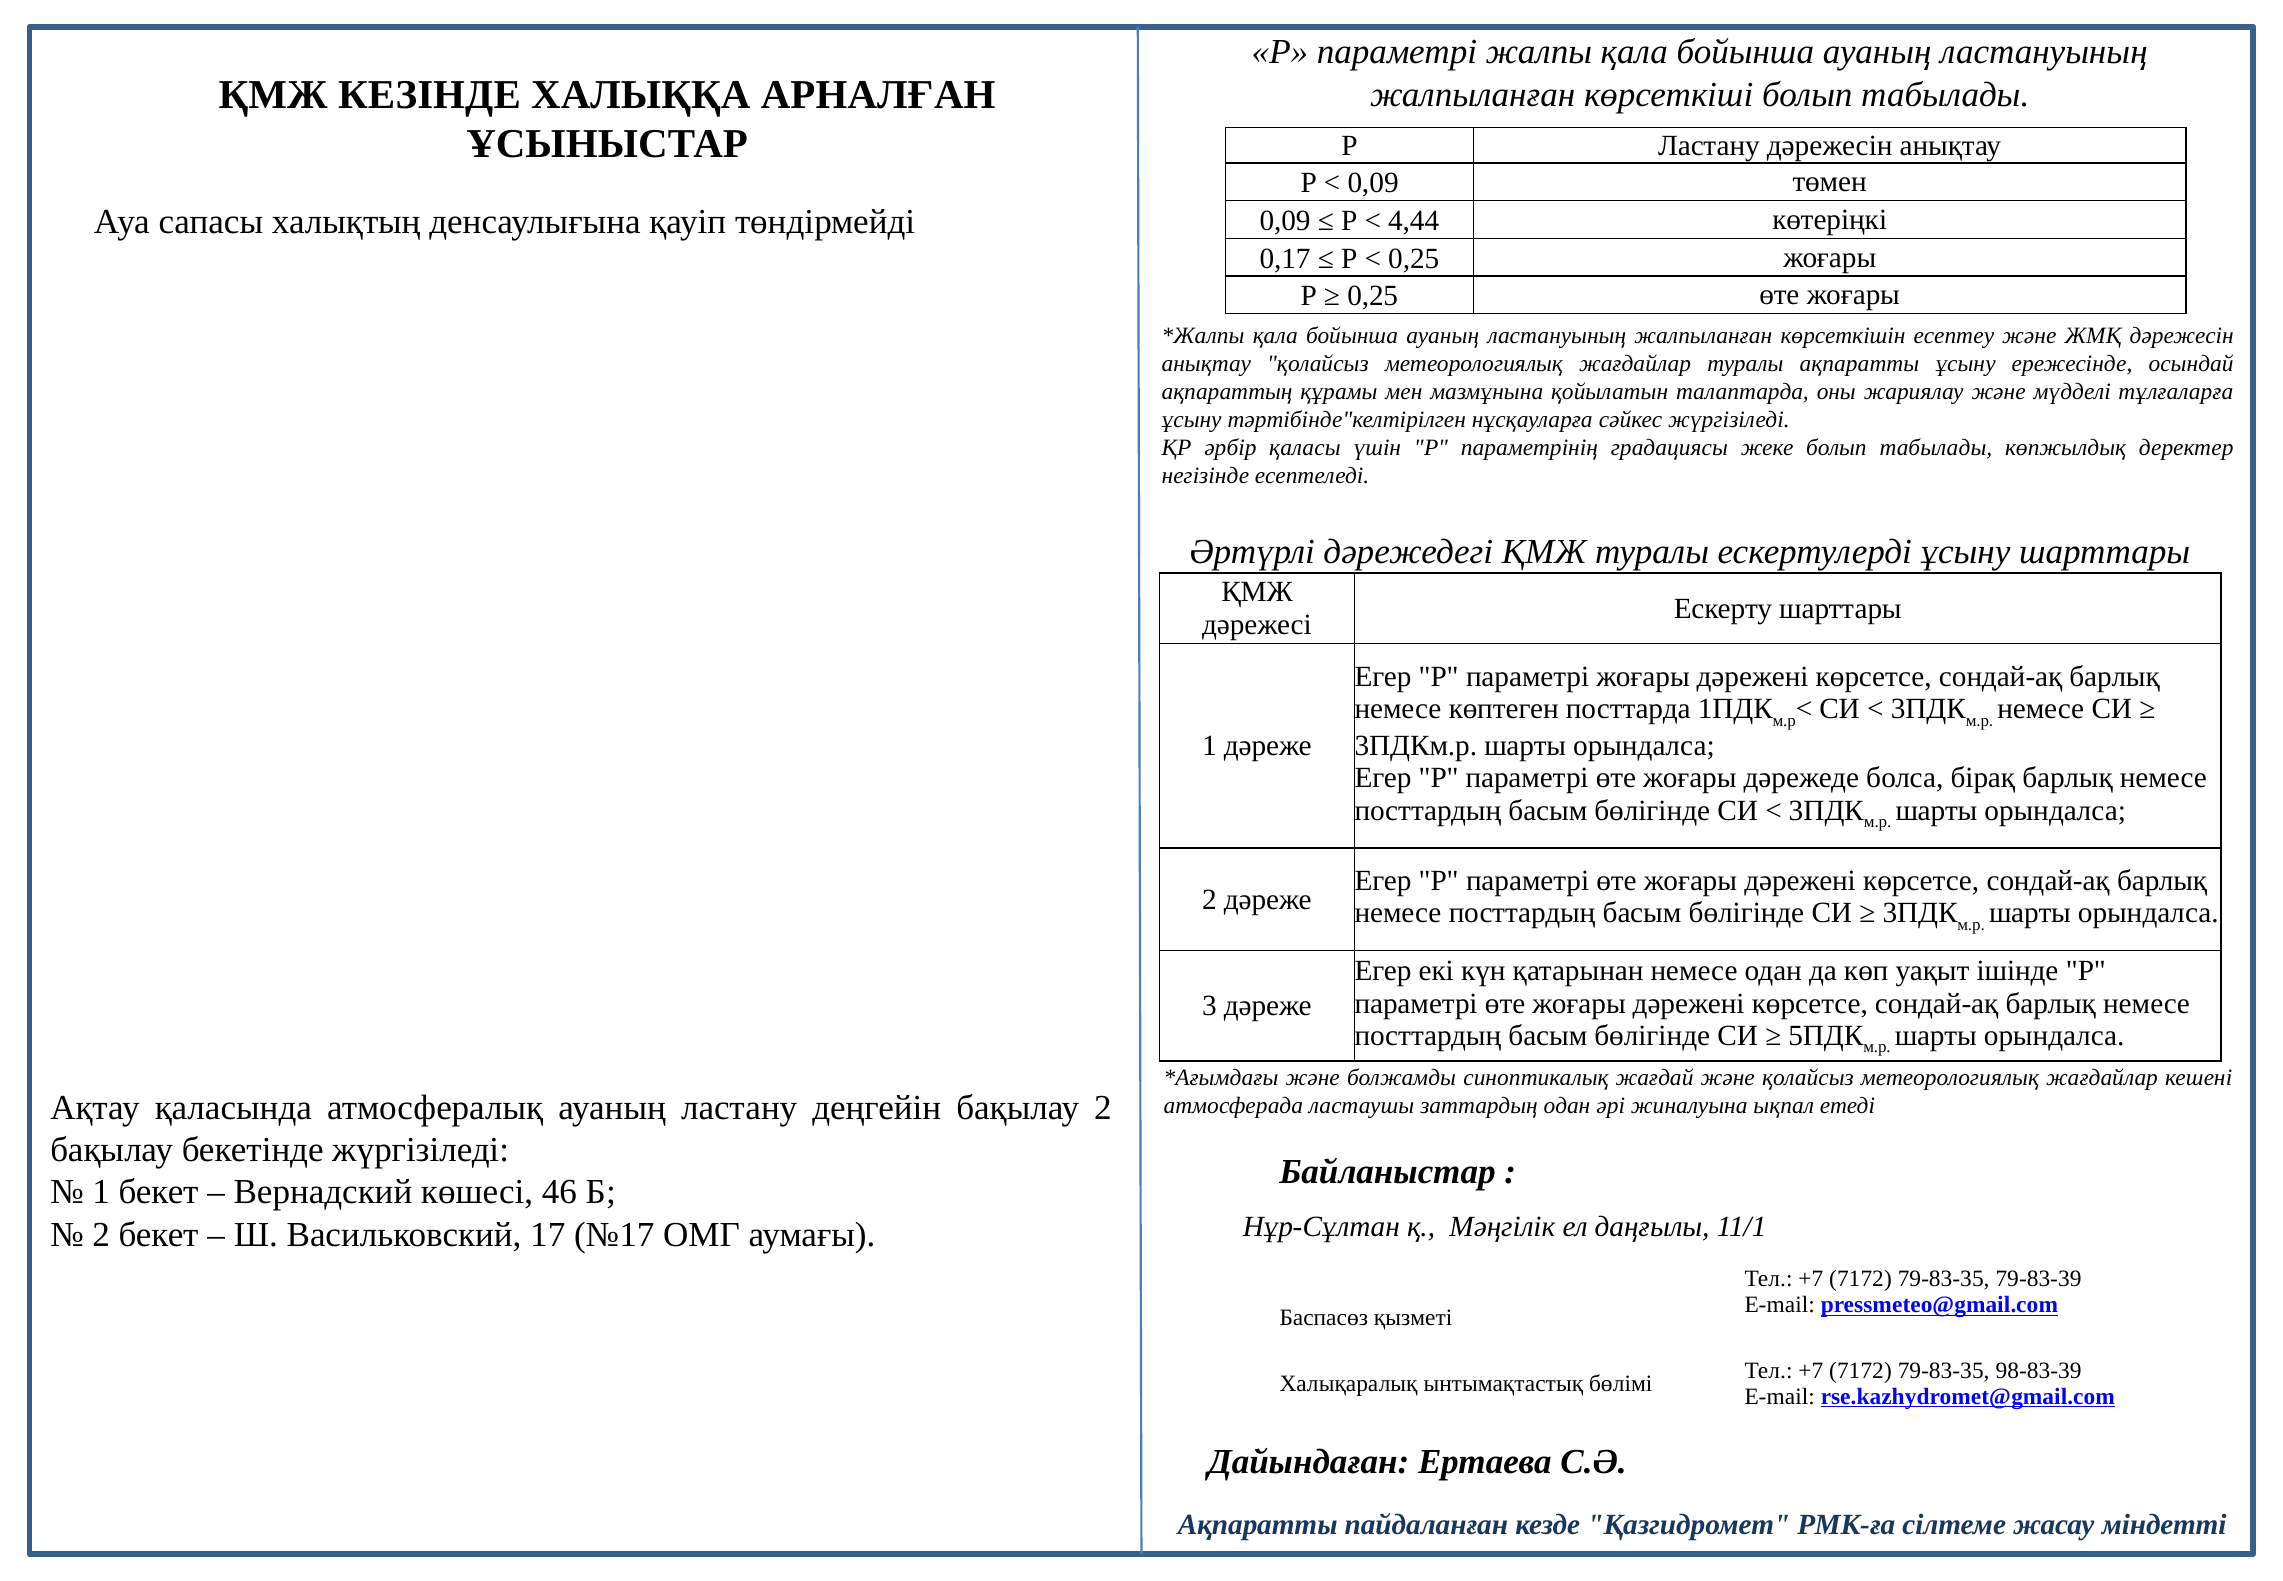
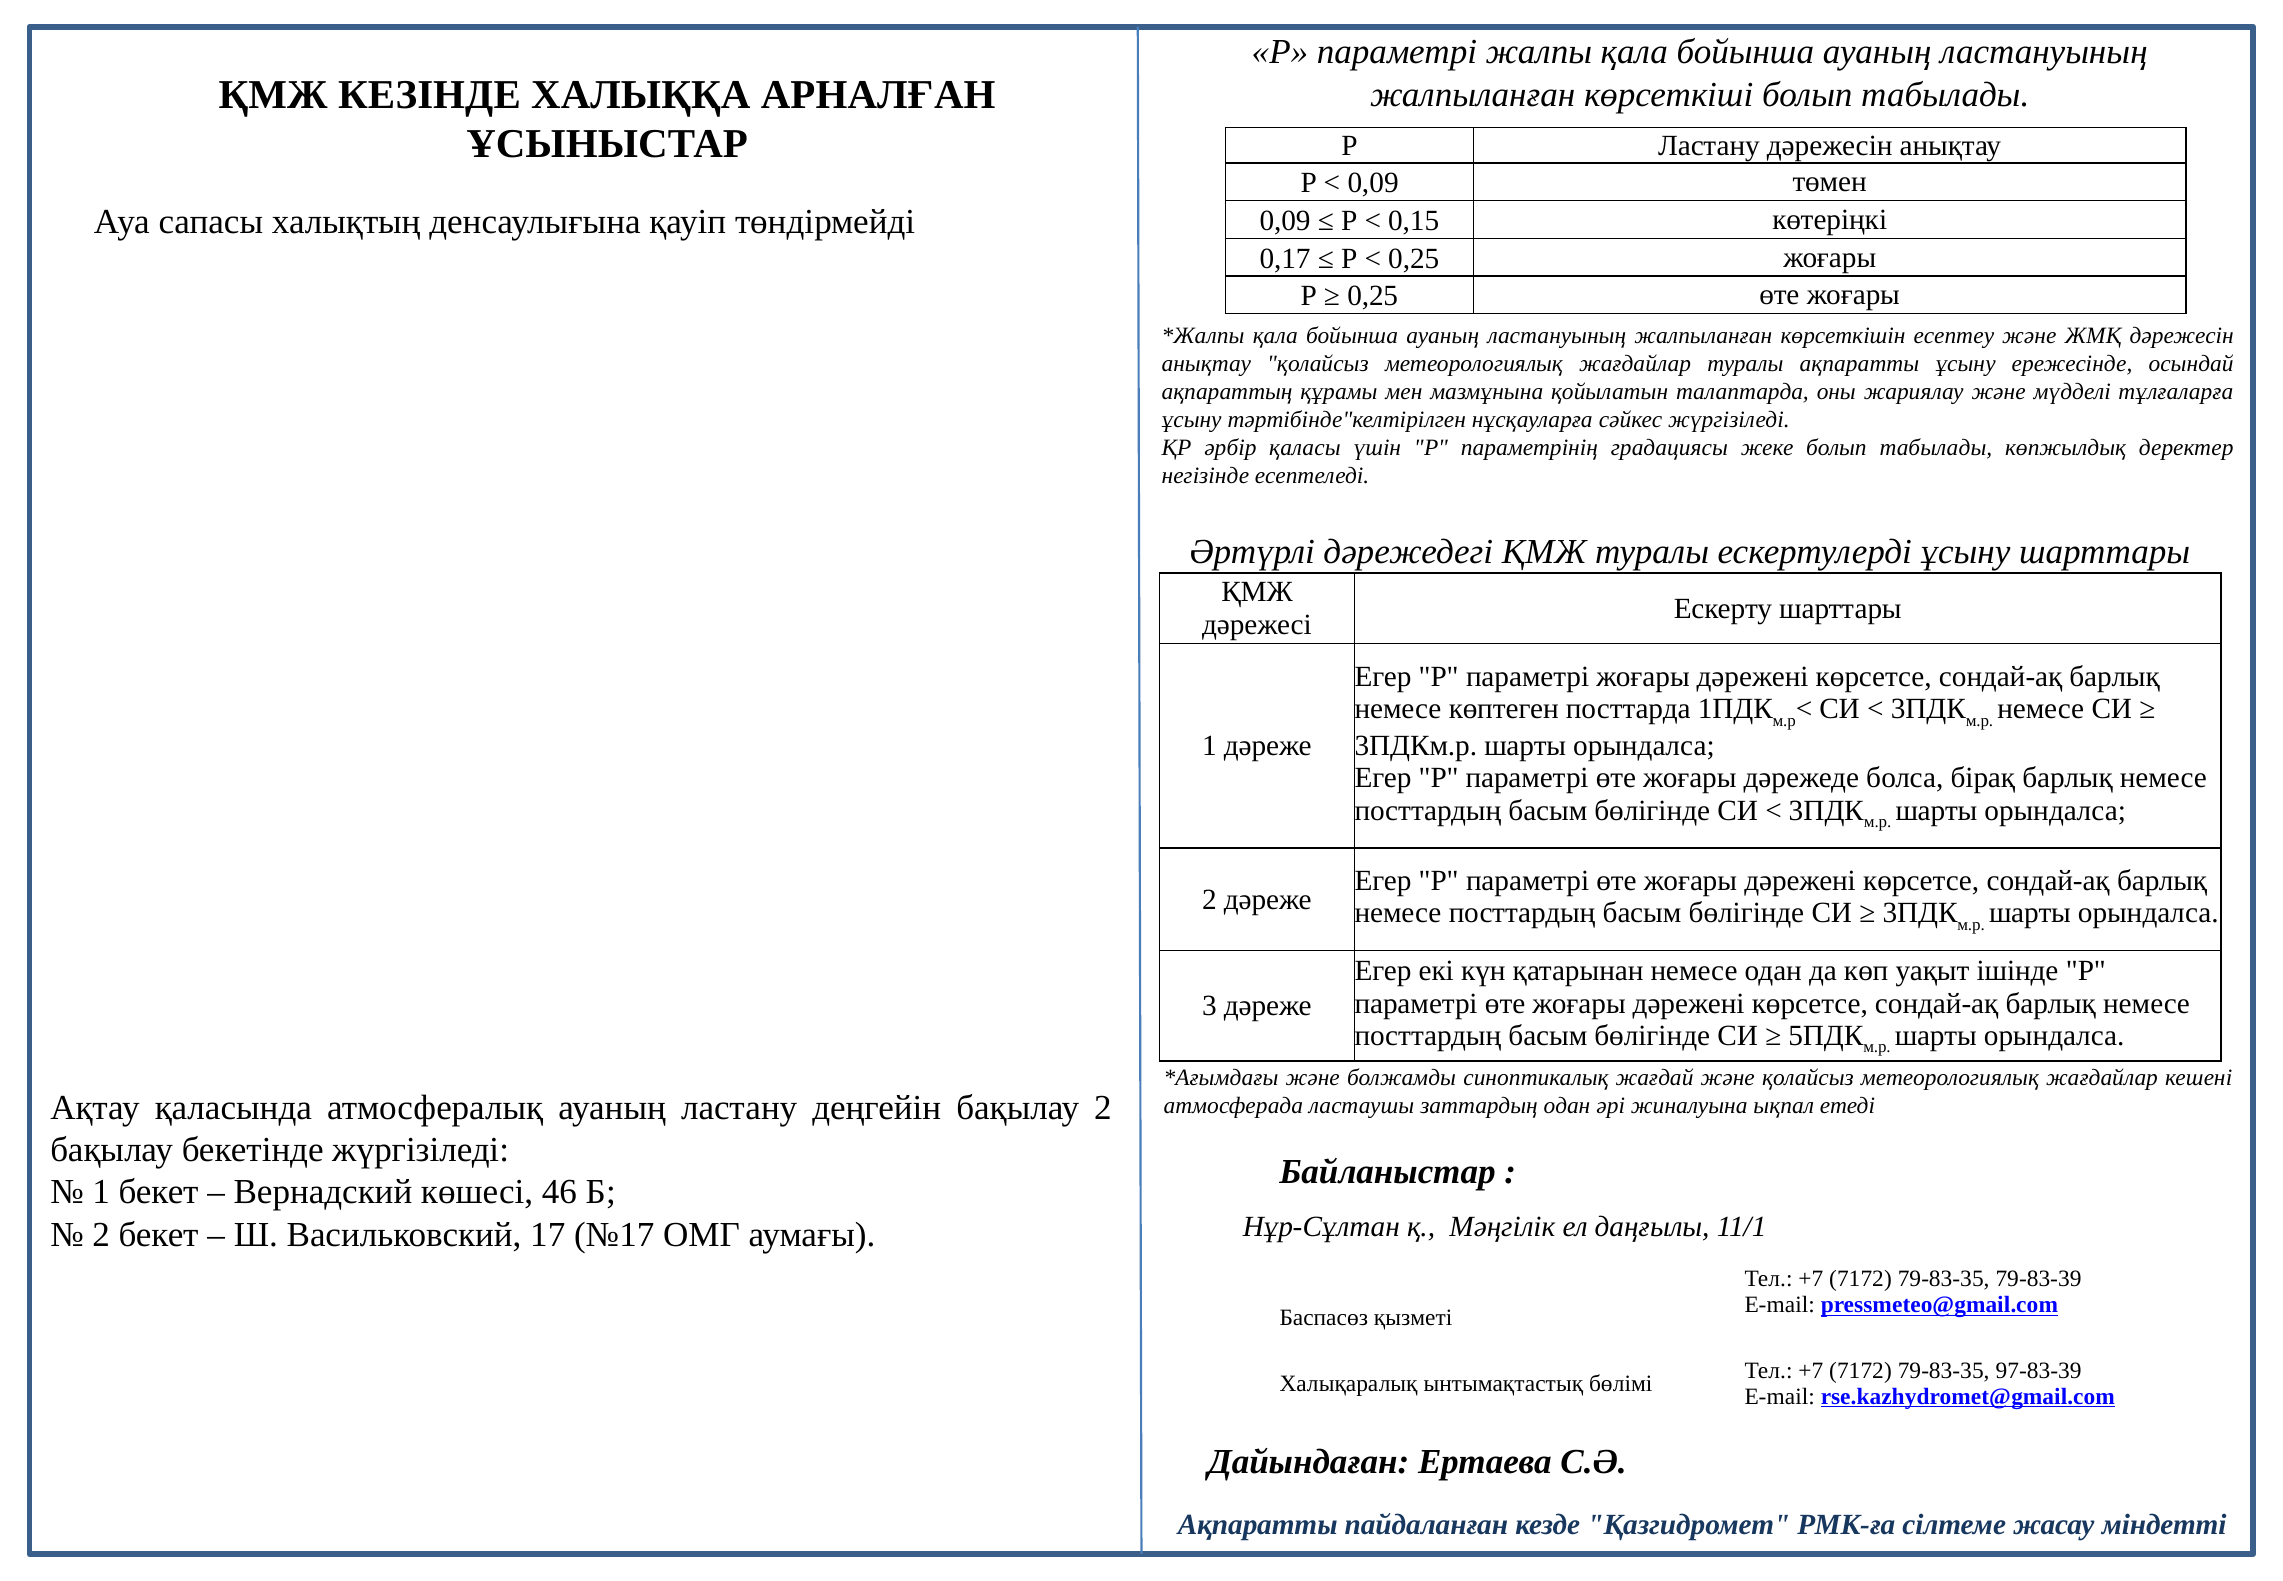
4,44: 4,44 -> 0,15 (1414, 221)
98-83-39: 98-83-39 -> 97-83-39 (2039, 1370)
